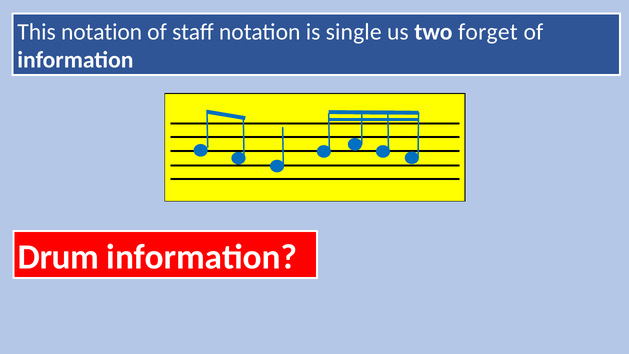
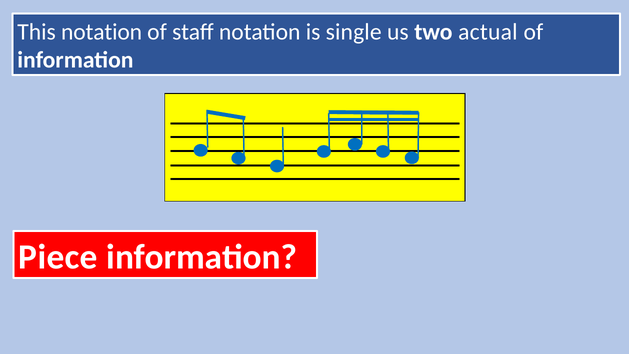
forget: forget -> actual (488, 32)
Drum: Drum -> Piece (58, 257)
